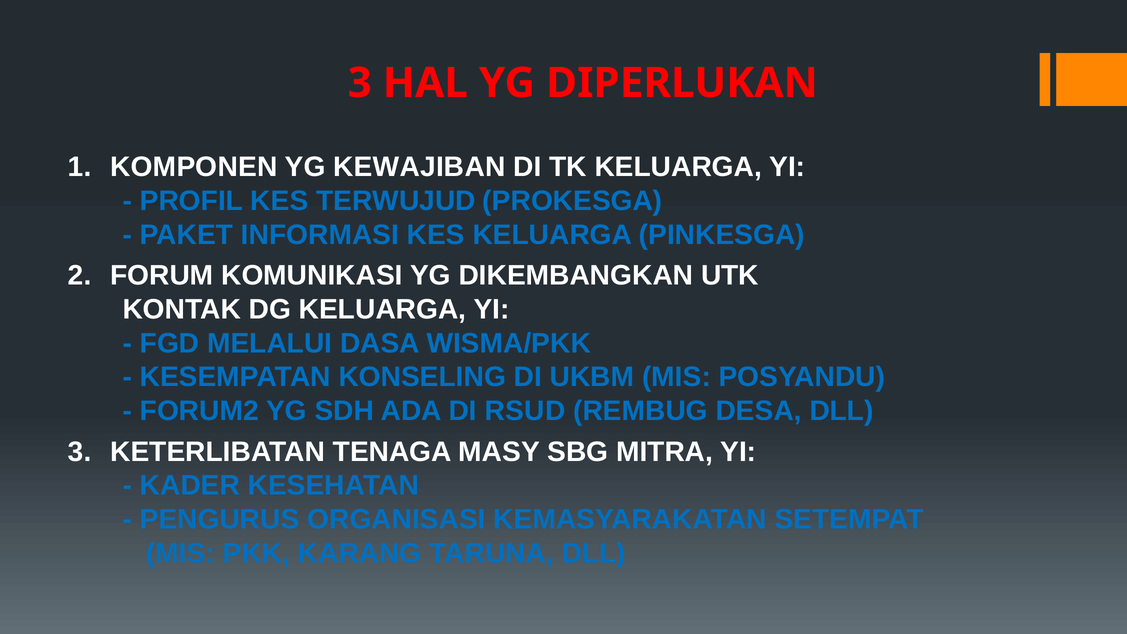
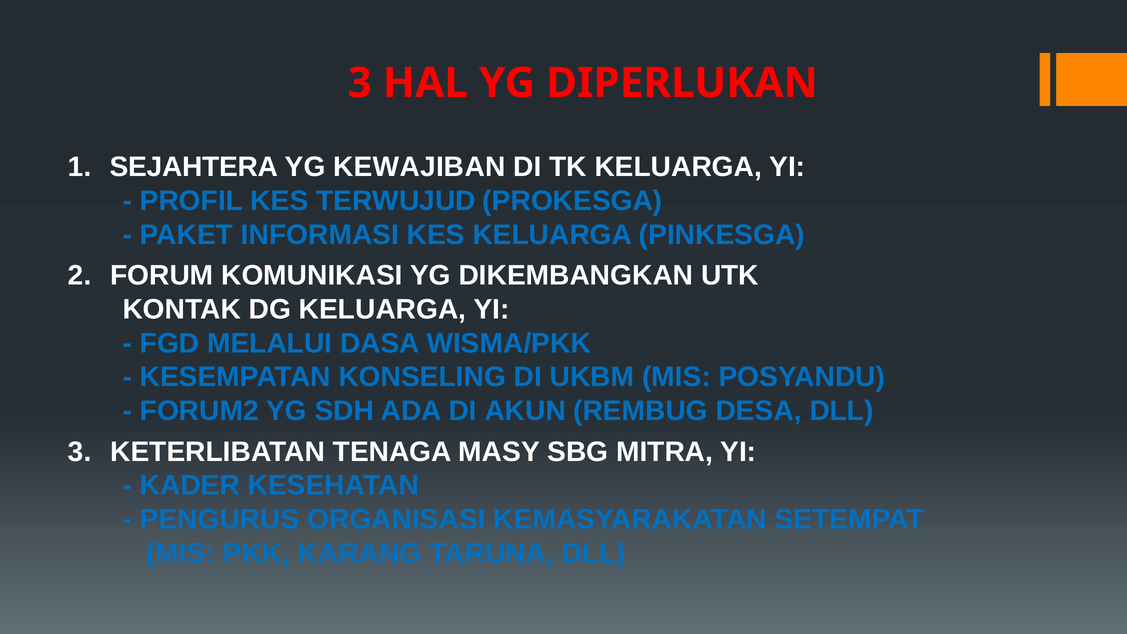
KOMPONEN: KOMPONEN -> SEJAHTERA (194, 167)
RSUD: RSUD -> AKUN (525, 411)
